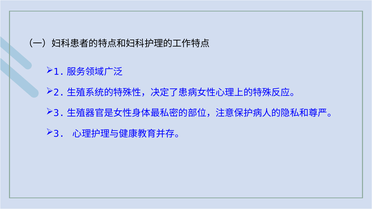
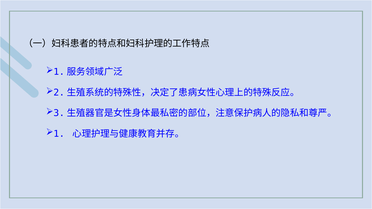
3: 3 -> 1 (59, 134)
